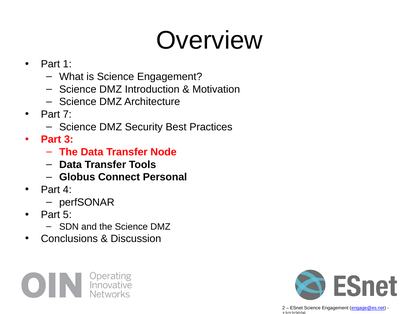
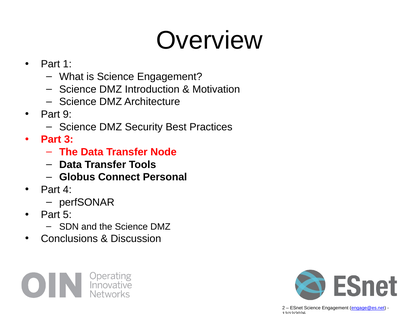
7: 7 -> 9 (67, 114)
